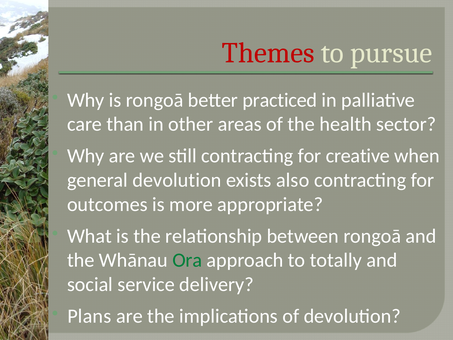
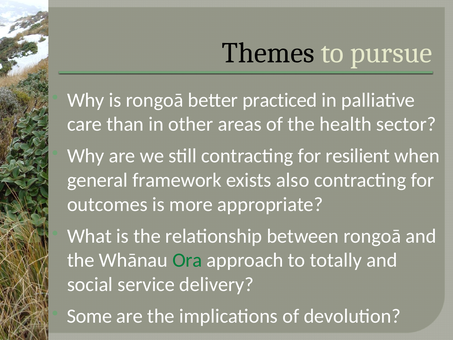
Themes colour: red -> black (268, 53)
creative: creative -> resilient (358, 156)
general devolution: devolution -> framework (177, 180)
Plans: Plans -> Some (89, 316)
